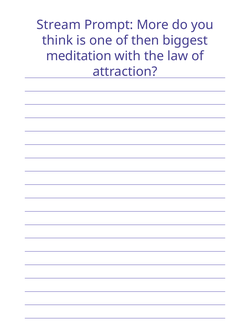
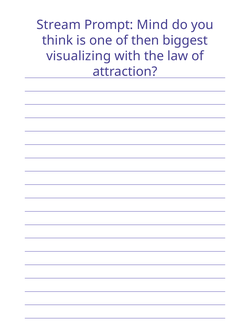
More: More -> Mind (153, 25)
meditation: meditation -> visualizing (79, 56)
